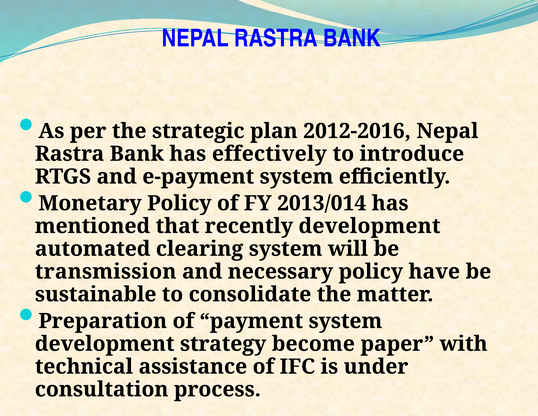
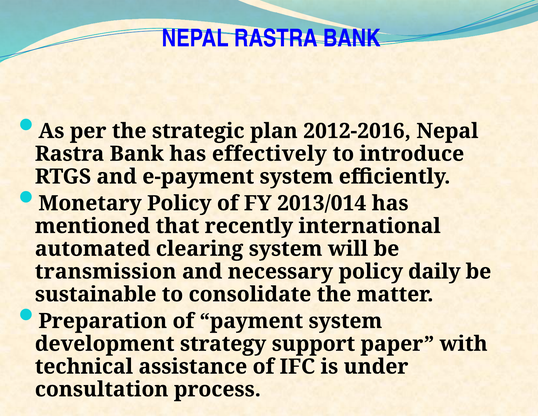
recently development: development -> international (370, 226)
have: have -> daily (434, 271)
become: become -> support (313, 344)
